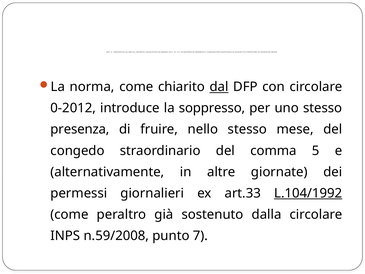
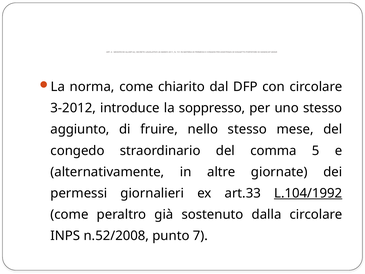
dal underline: present -> none (219, 87)
0-2012: 0-2012 -> 3-2012 (73, 108)
presenza: presenza -> aggiunto (80, 129)
n.59/2008: n.59/2008 -> n.52/2008 (116, 235)
